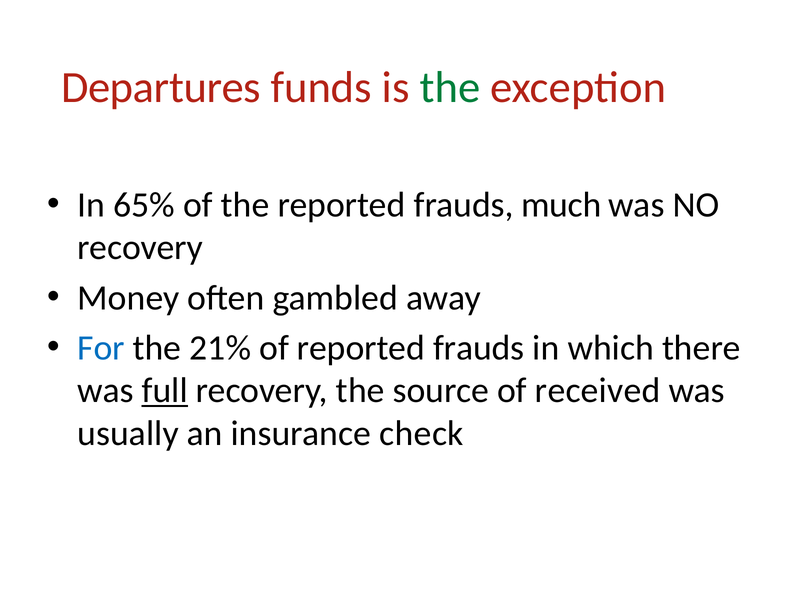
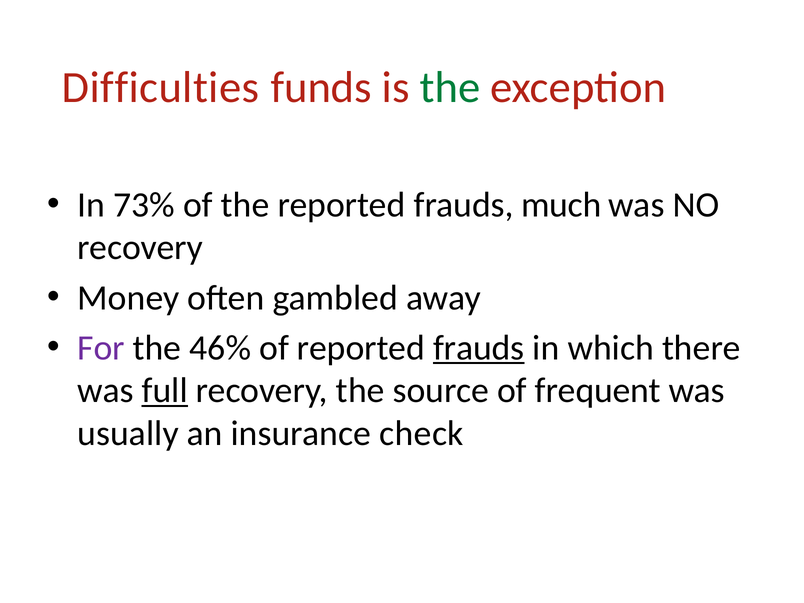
Departures: Departures -> Difficulties (161, 88)
65%: 65% -> 73% (144, 205)
For colour: blue -> purple (101, 348)
21%: 21% -> 46% (220, 348)
frauds underline: none -> present (479, 348)
received: received -> frequent (598, 391)
